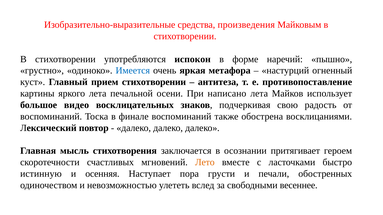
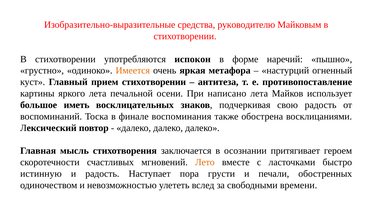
произведения: произведения -> руководителю (246, 25)
Имеется colour: blue -> orange (133, 71)
видео: видео -> иметь (77, 105)
финале воспоминаний: воспоминаний -> воспоминания (181, 117)
и осенняя: осенняя -> радость (102, 174)
весеннее: весеннее -> времени (299, 186)
